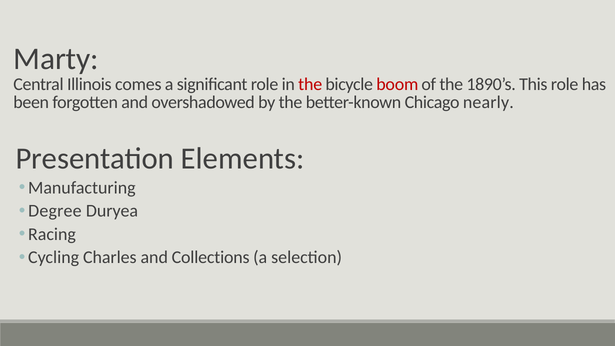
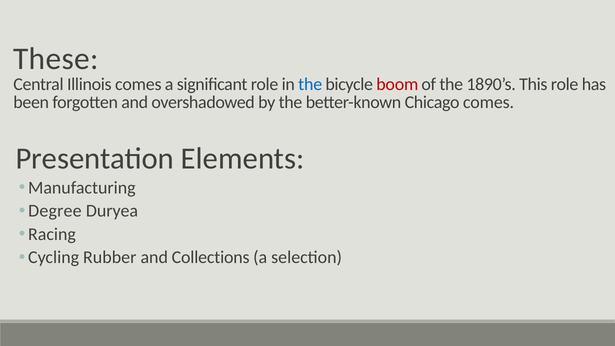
Marty: Marty -> These (56, 59)
the colour: red -> blue (310, 84)
Chicago nearly: nearly -> comes (489, 102)
Charles: Charles -> Rubber (110, 257)
